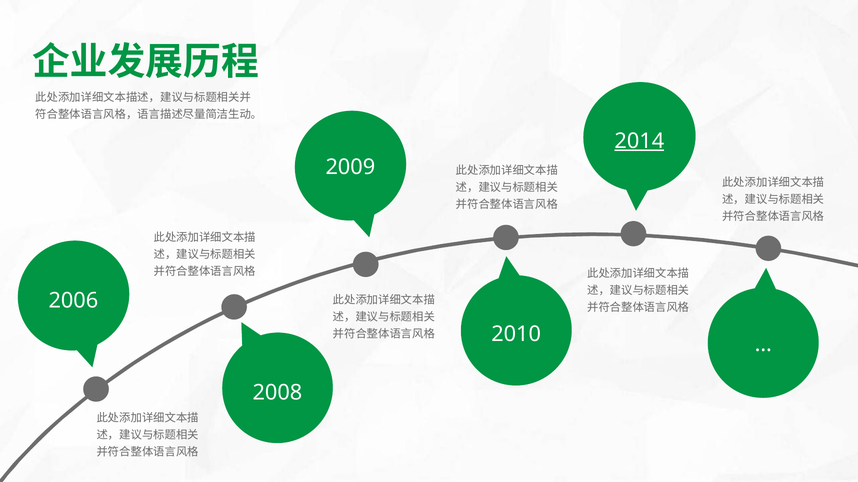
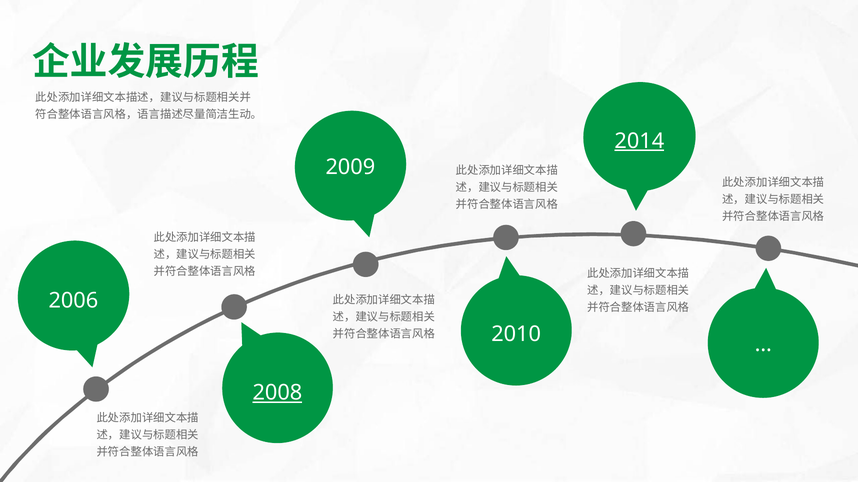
2008 underline: none -> present (277, 393)
